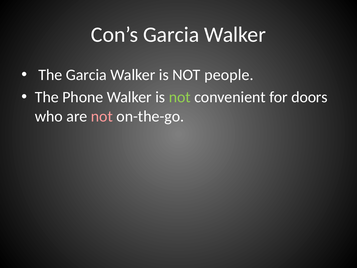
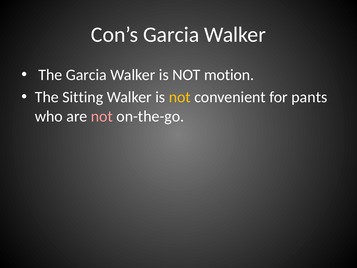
people: people -> motion (229, 75)
Phone: Phone -> Sitting (83, 97)
not colour: light green -> yellow (180, 97)
doors: doors -> pants (309, 97)
